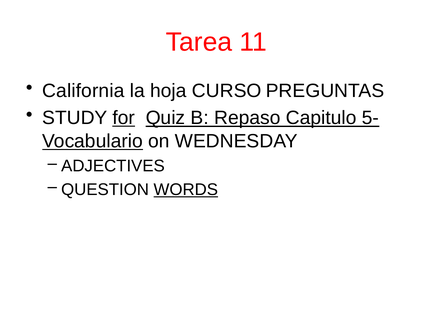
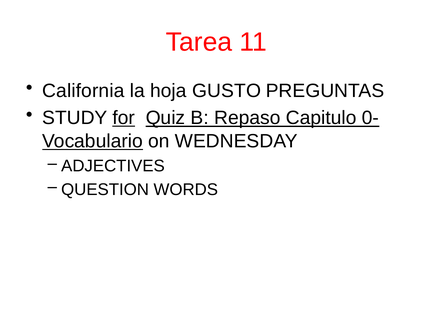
CURSO: CURSO -> GUSTO (227, 91)
5-: 5- -> 0- (370, 118)
WORDS underline: present -> none (186, 189)
